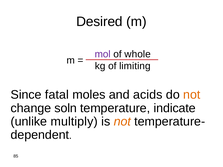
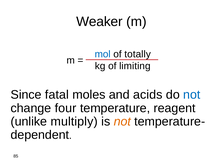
Desired: Desired -> Weaker (99, 22)
mol colour: purple -> blue (103, 54)
whole: whole -> totally (138, 54)
not colour: orange -> blue (192, 95)
soln: soln -> four (66, 108)
indicate: indicate -> reagent (175, 108)
